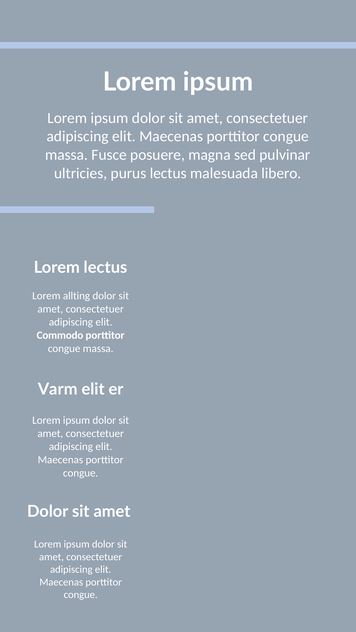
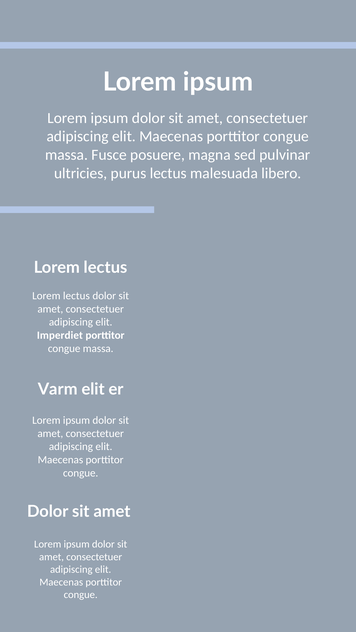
allting: allting -> lectus (76, 296)
Commodo: Commodo -> Imperdiet (60, 336)
